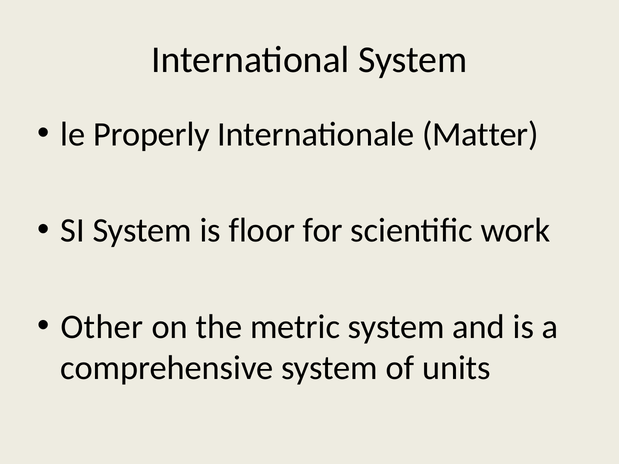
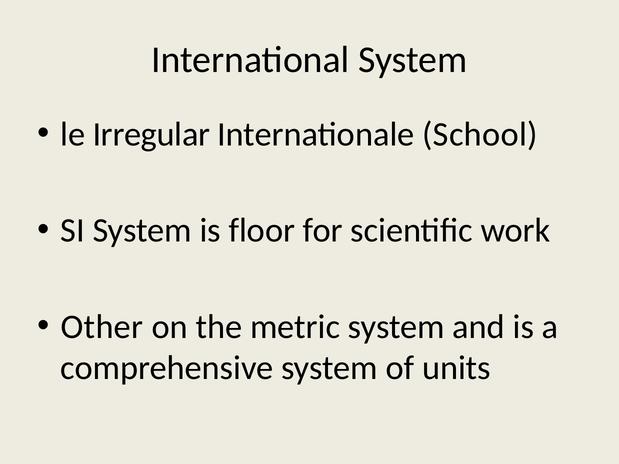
Properly: Properly -> Irregular (151, 134)
Matter: Matter -> School (480, 134)
